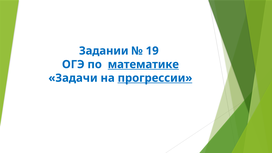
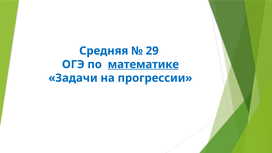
Задании: Задании -> Средняя (104, 51)
19: 19 -> 29 (152, 51)
прогрессии underline: present -> none (155, 78)
